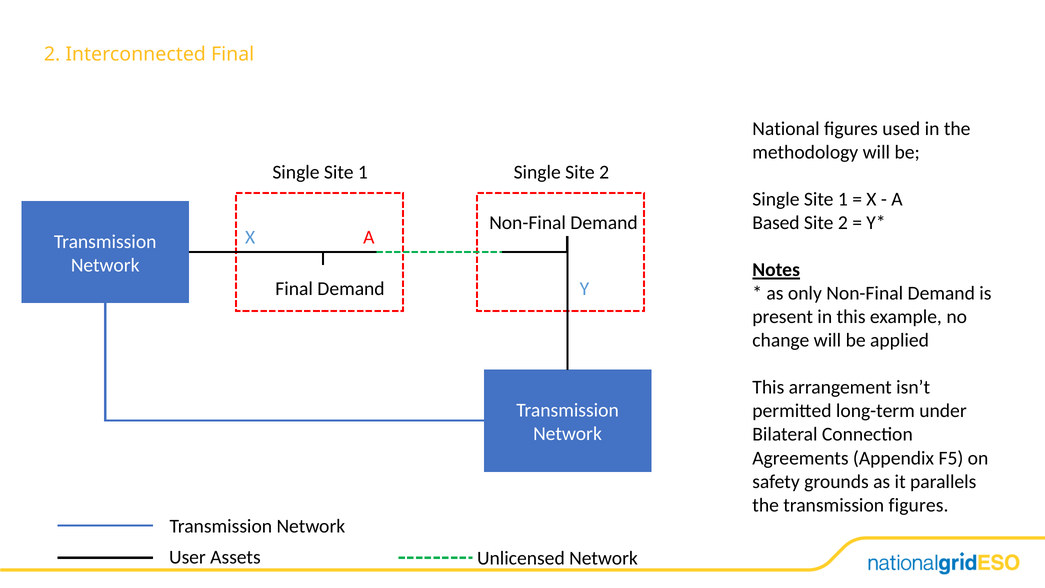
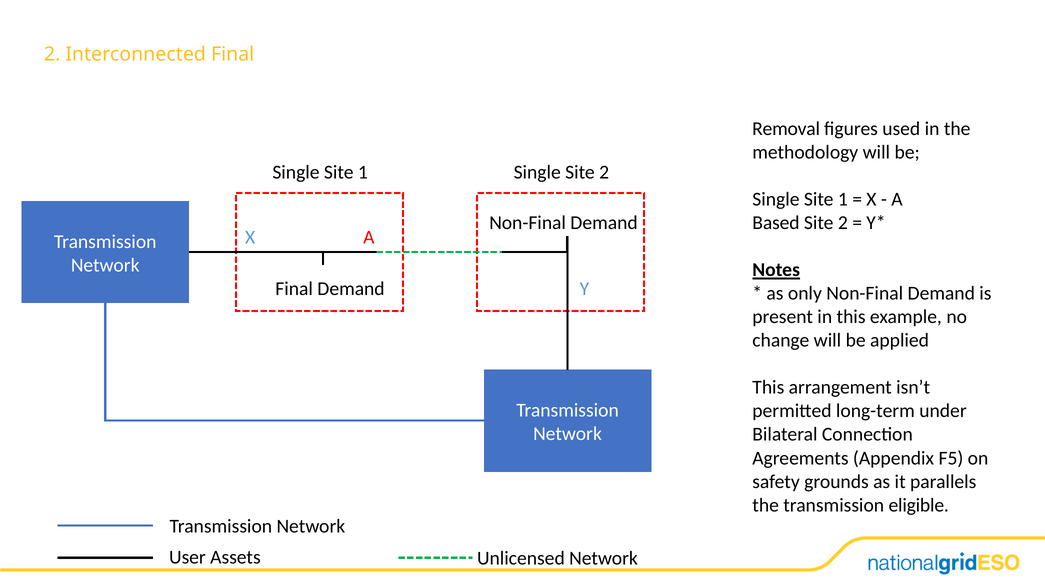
National: National -> Removal (786, 129)
transmission figures: figures -> eligible (919, 505)
